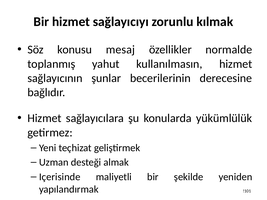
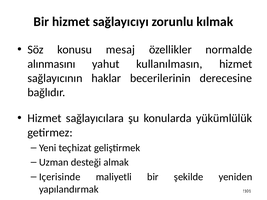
toplanmış: toplanmış -> alınmasını (51, 64)
şunlar: şunlar -> haklar (106, 78)
